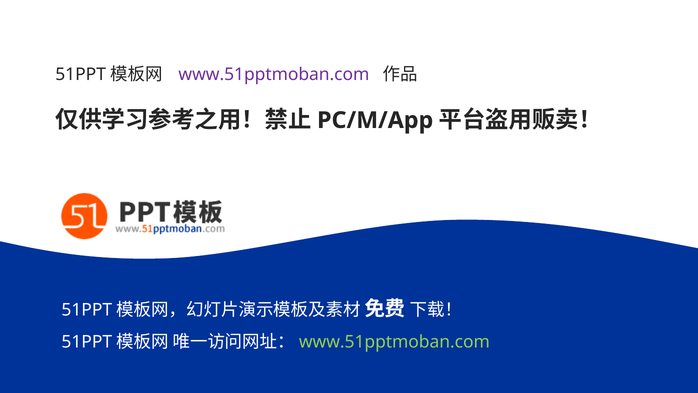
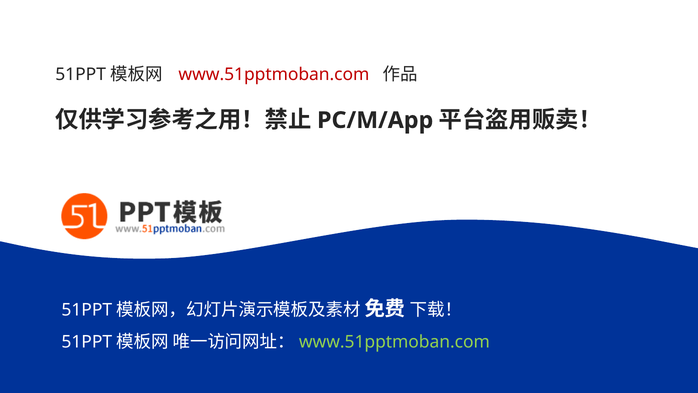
www.51pptmoban.com colour: purple -> red (274, 74)
